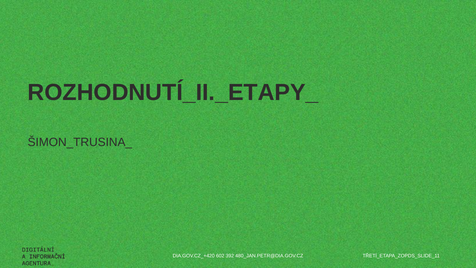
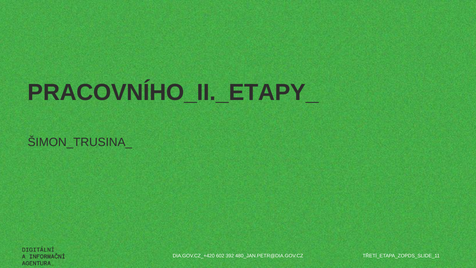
ROZHODNUTÍ_II._ETAPY_: ROZHODNUTÍ_II._ETAPY_ -> PRACOVNÍHO_II._ETAPY_ (173, 92)
